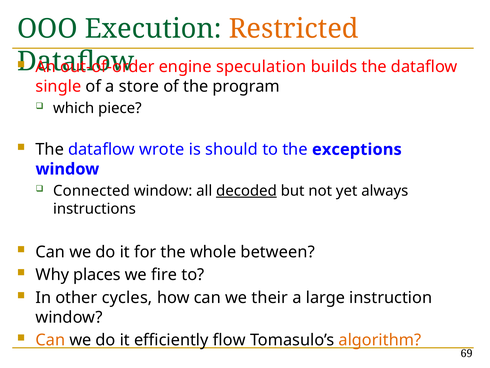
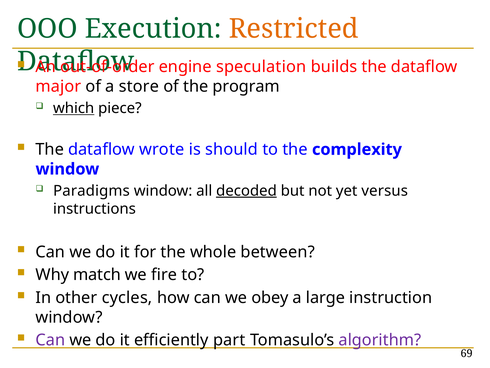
single: single -> major (58, 86)
which underline: none -> present (74, 108)
exceptions: exceptions -> complexity (357, 149)
Connected: Connected -> Paradigms (91, 191)
always: always -> versus (385, 191)
places: places -> match (97, 274)
their: their -> obey (270, 297)
Can colour: orange -> purple (50, 340)
flow: flow -> part (229, 340)
algorithm colour: orange -> purple (380, 340)
